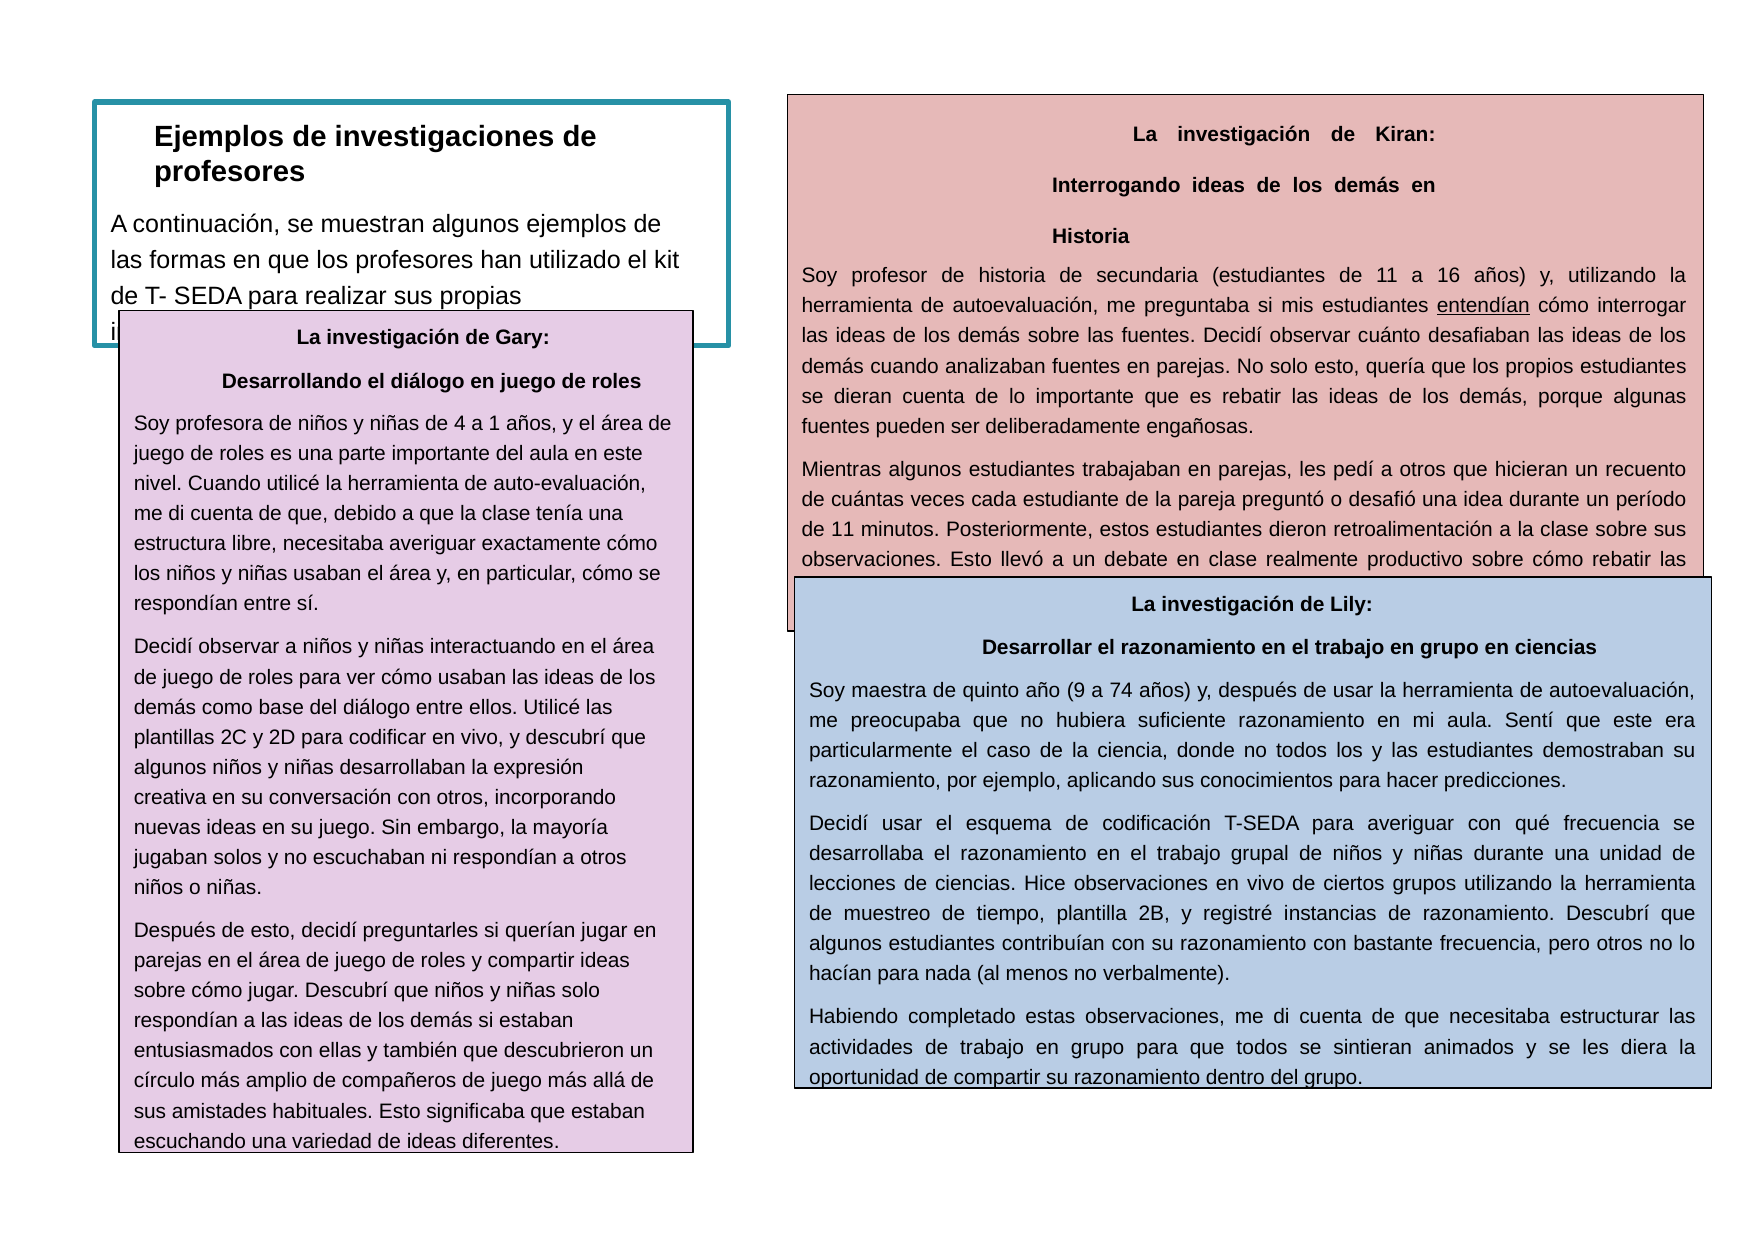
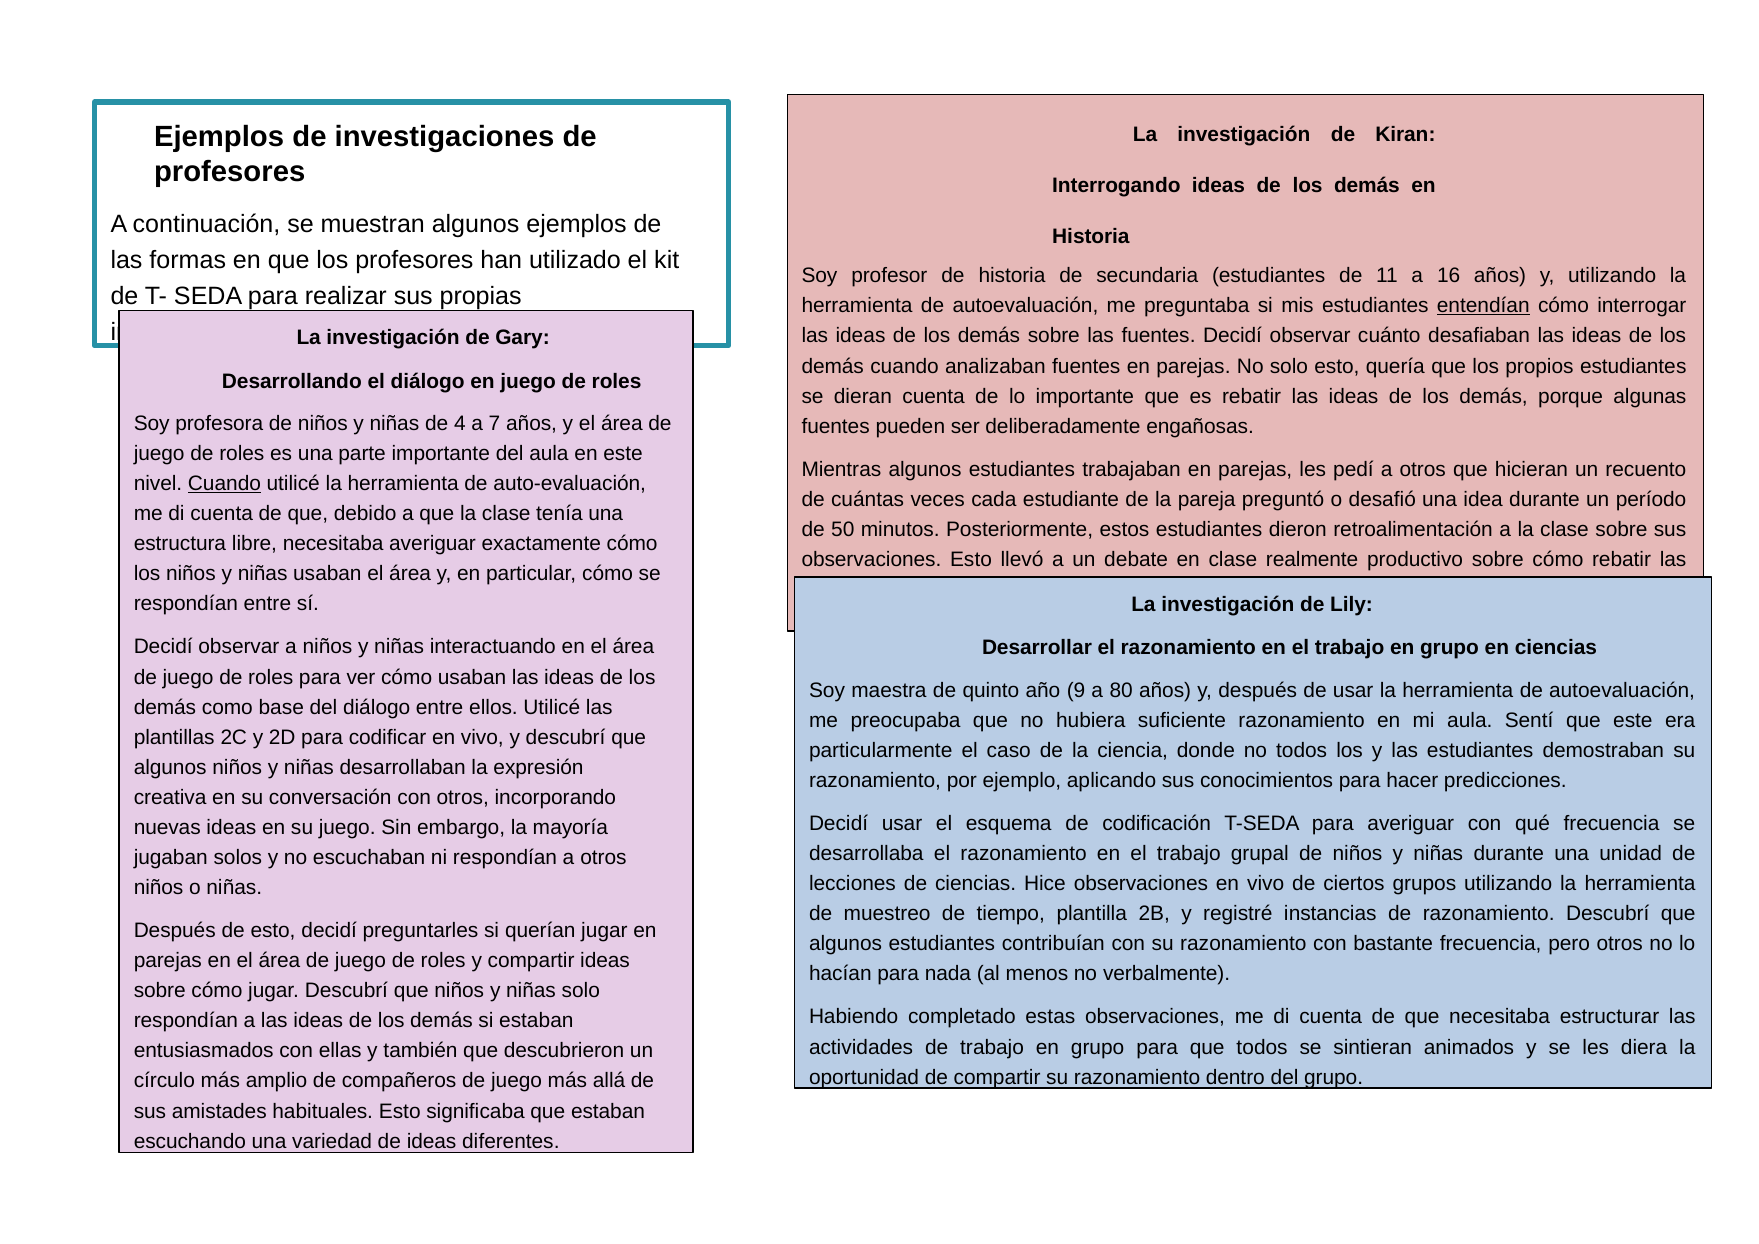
1: 1 -> 7 (495, 424)
Cuando underline: none -> present (224, 484)
11: 11 -> 50 (843, 530)
74: 74 -> 80 (1121, 690)
